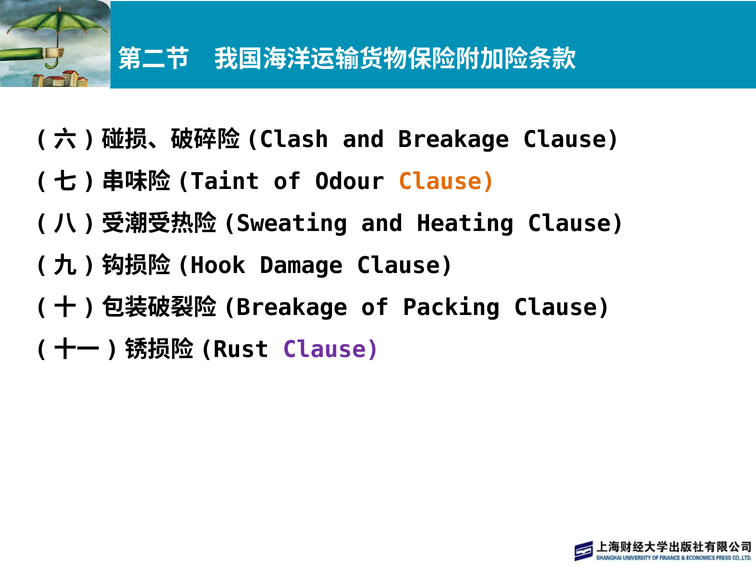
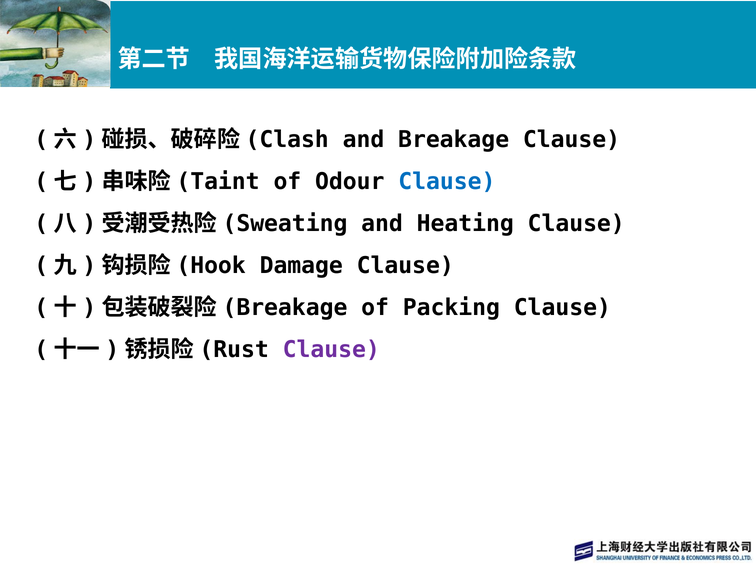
Clause colour: orange -> blue (447, 182)
